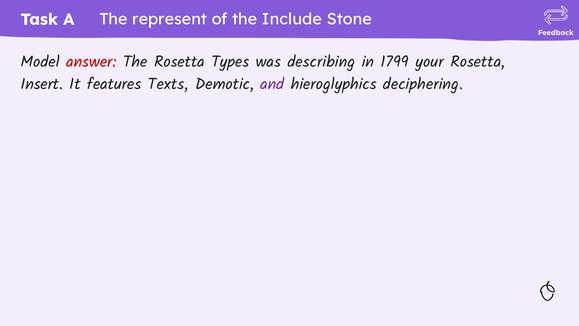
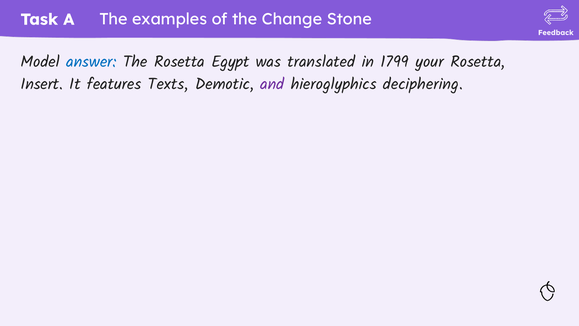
represent: represent -> examples (170, 19)
Include: Include -> Change (292, 19)
answer colour: red -> blue (91, 62)
Types: Types -> Egypt (230, 62)
describing: describing -> translated (321, 62)
